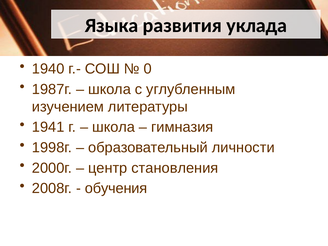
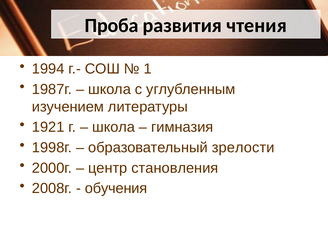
Языка: Языка -> Проба (112, 26)
уклада: уклада -> чтения (257, 26)
1940: 1940 -> 1994 (48, 69)
0: 0 -> 1 (148, 69)
1941: 1941 -> 1921 (48, 127)
личности: личности -> зрелости (243, 148)
